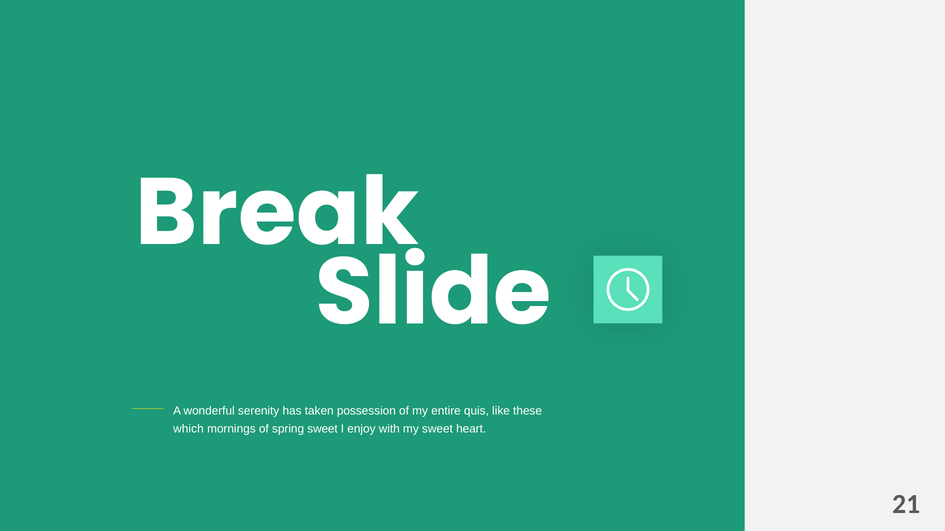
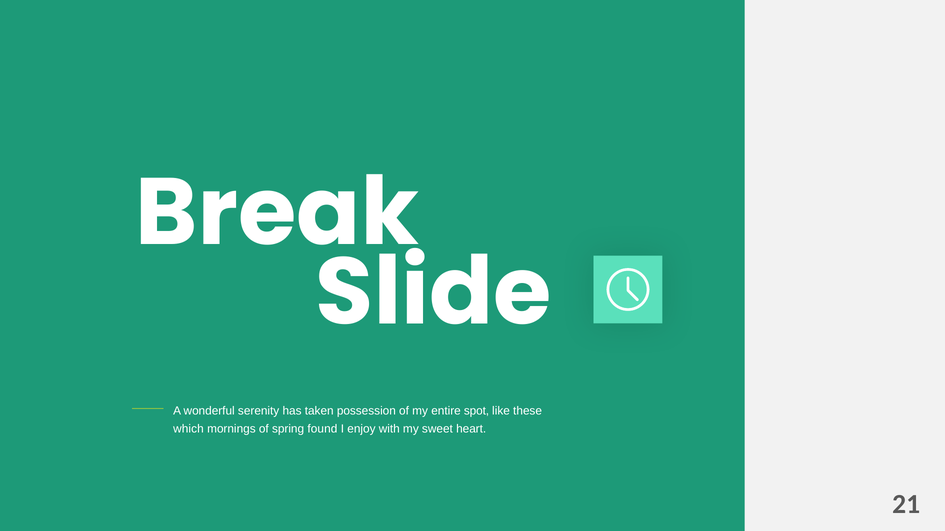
quis: quis -> spot (477, 411)
spring sweet: sweet -> found (322, 429)
